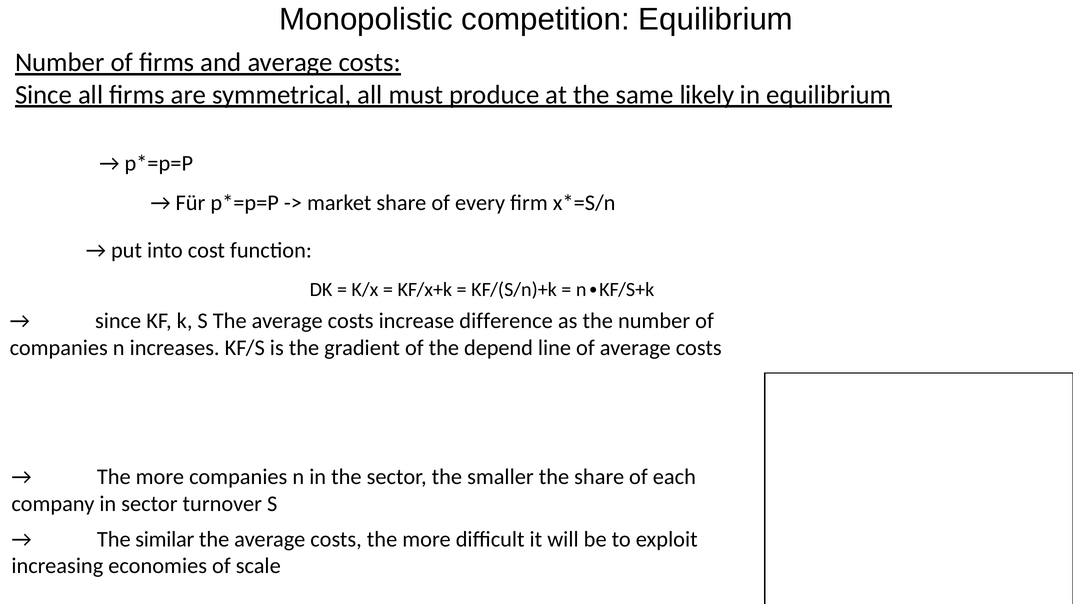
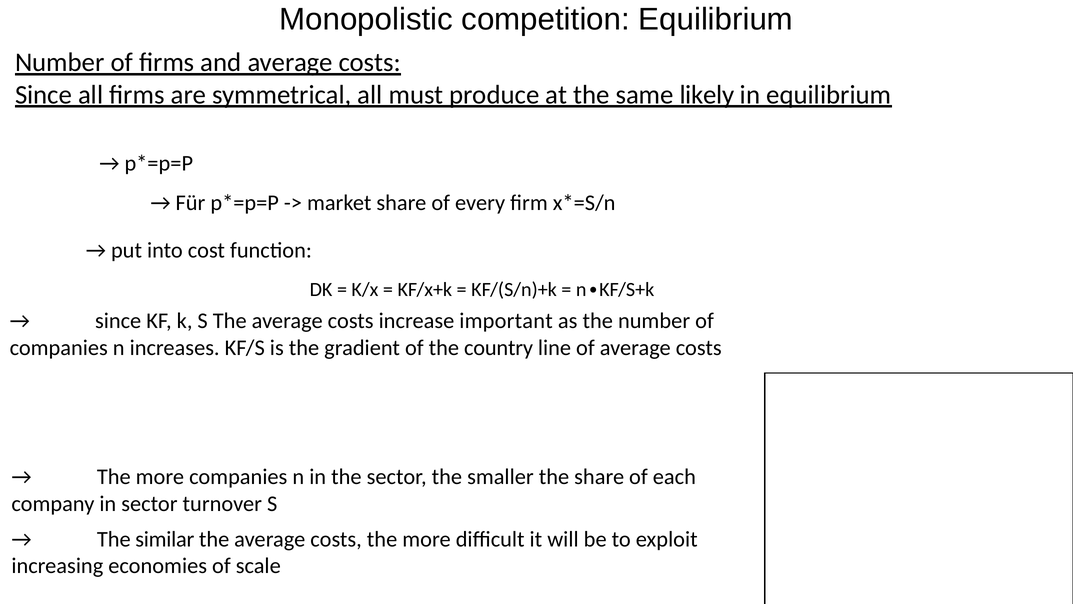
difference: difference -> important (506, 321)
depend: depend -> country (499, 348)
